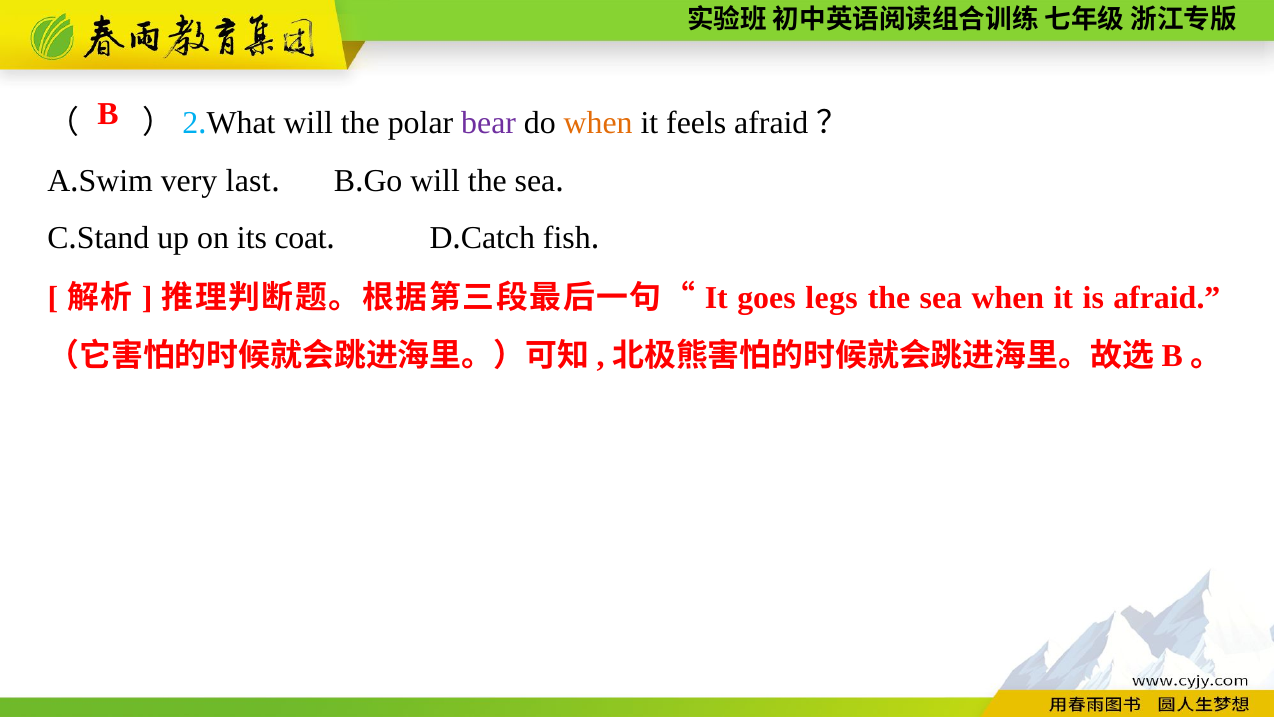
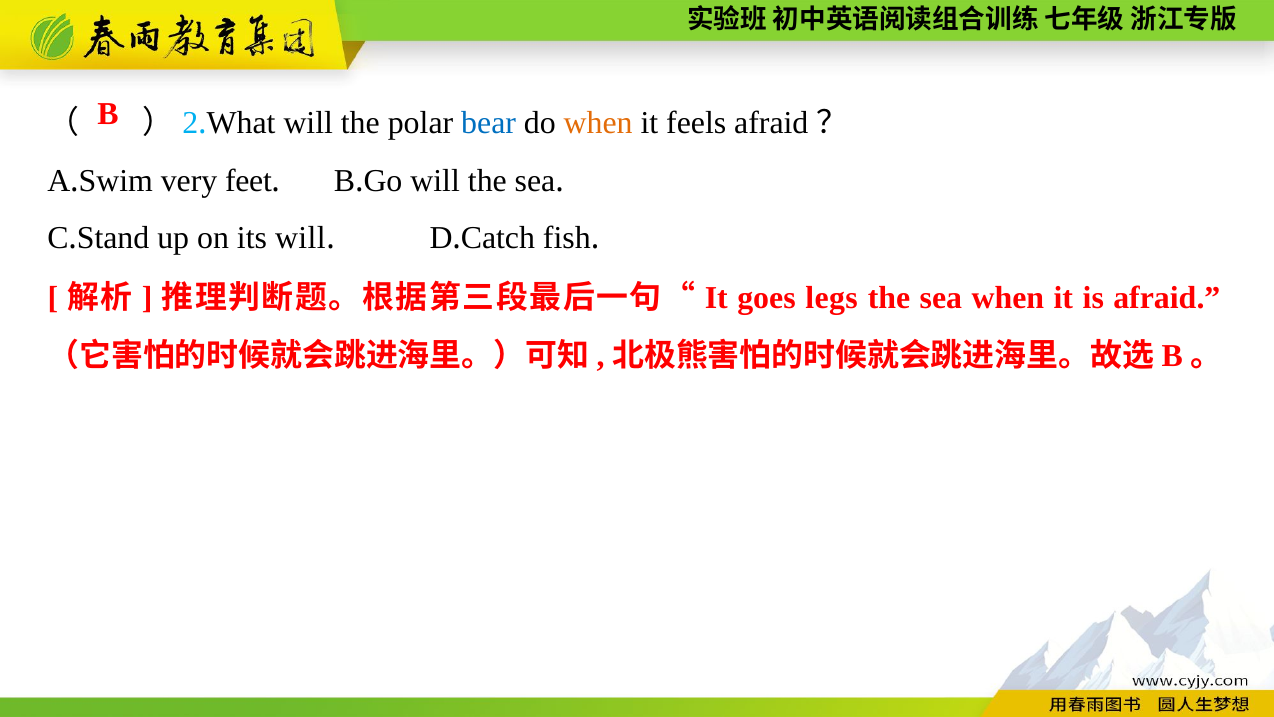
bear colour: purple -> blue (489, 123)
last: last -> feet (248, 181)
its coat: coat -> will (300, 238)
